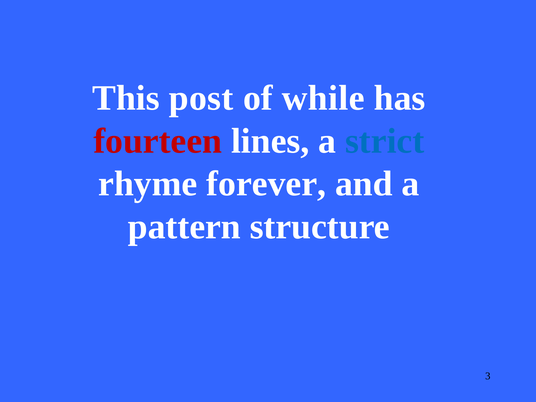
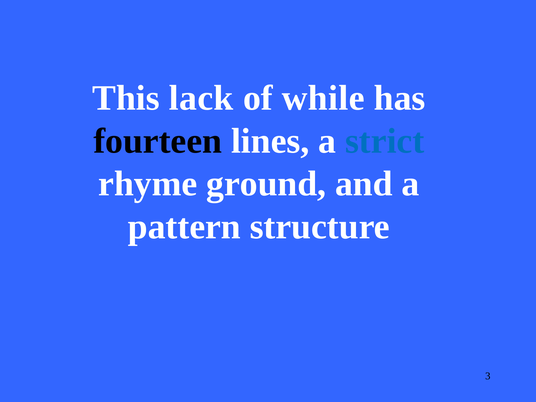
post: post -> lack (201, 98)
fourteen colour: red -> black (158, 141)
forever: forever -> ground (266, 184)
